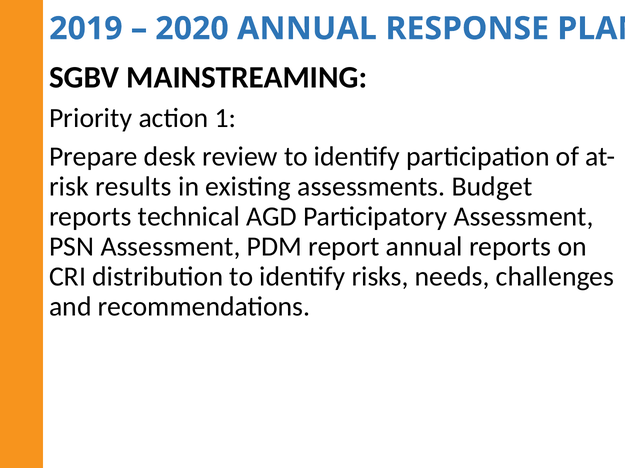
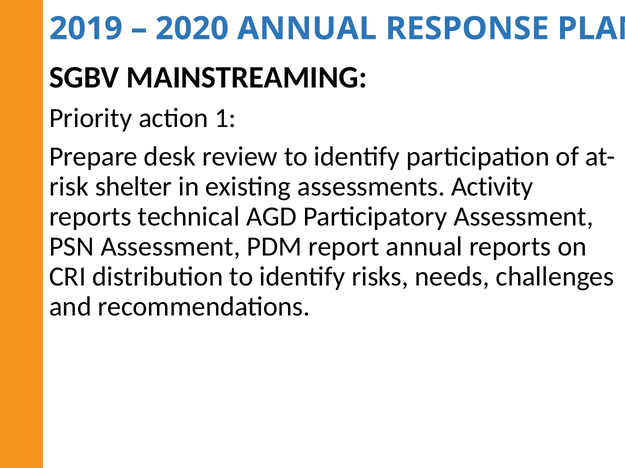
results: results -> shelter (134, 187)
Budget: Budget -> Activity (492, 187)
